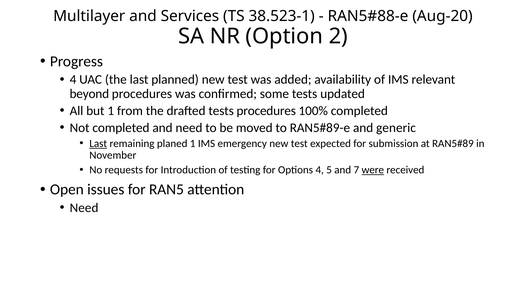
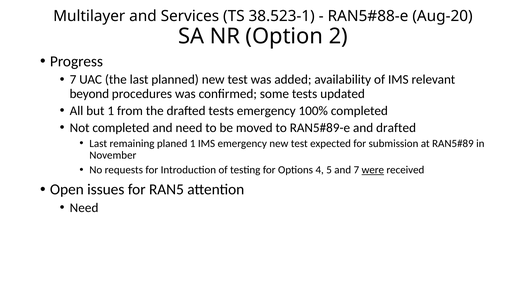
4: 4 -> 7 (73, 80)
tests procedures: procedures -> emergency (266, 111)
and generic: generic -> drafted (396, 128)
Last underline: present -> none (98, 143)
